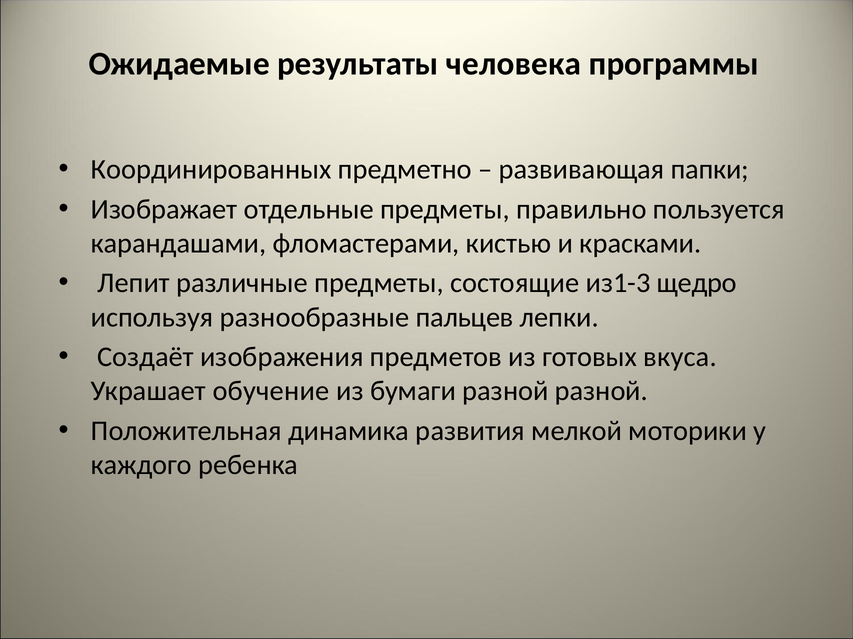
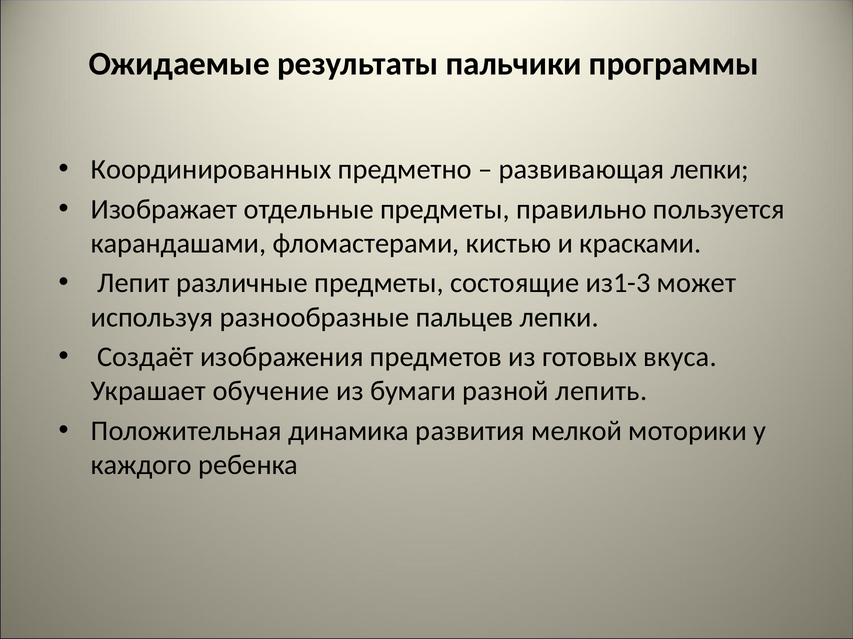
человека: человека -> пальчики (514, 64)
развивающая папки: папки -> лепки (710, 170)
щедро: щедро -> может (697, 283)
разной разной: разной -> лепить (601, 391)
